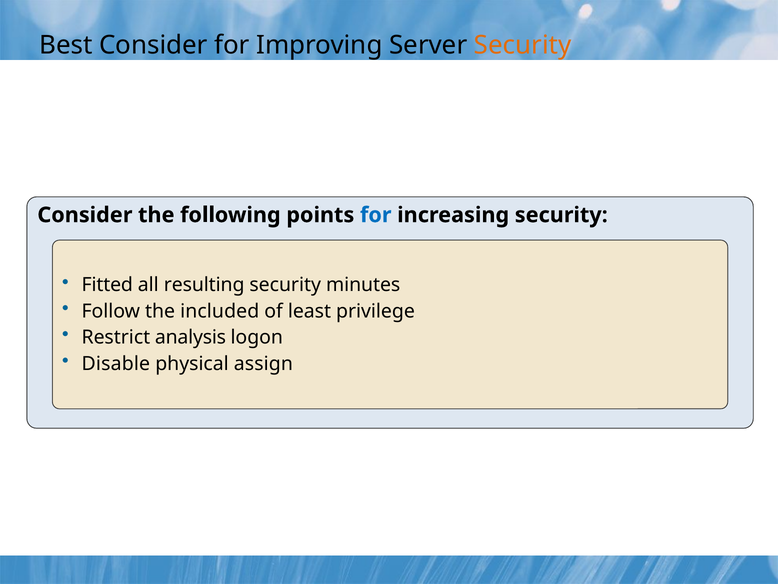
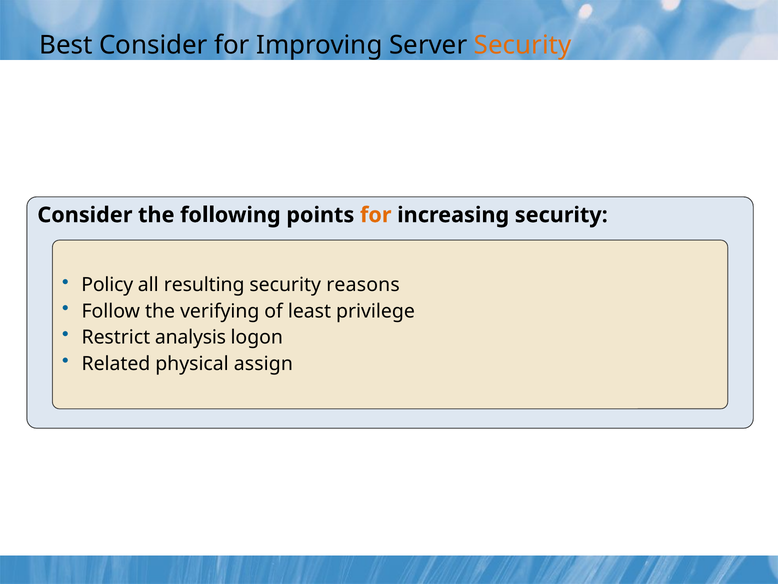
for colour: blue -> orange (376, 215)
Fitted: Fitted -> Policy (107, 285)
minutes: minutes -> reasons (363, 285)
included: included -> verifying (220, 311)
Disable: Disable -> Related (116, 363)
